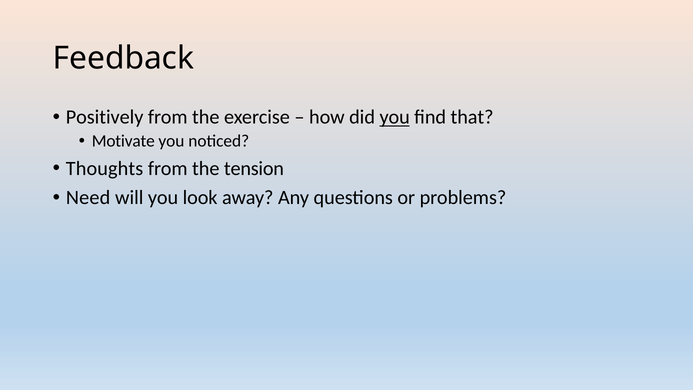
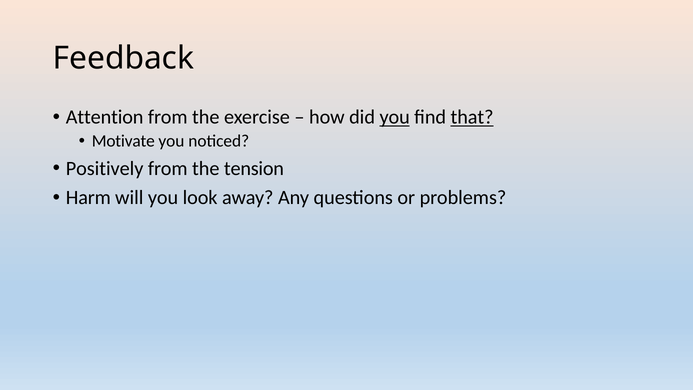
Positively: Positively -> Attention (105, 117)
that underline: none -> present (472, 117)
Thoughts: Thoughts -> Positively (105, 169)
Need: Need -> Harm (88, 198)
